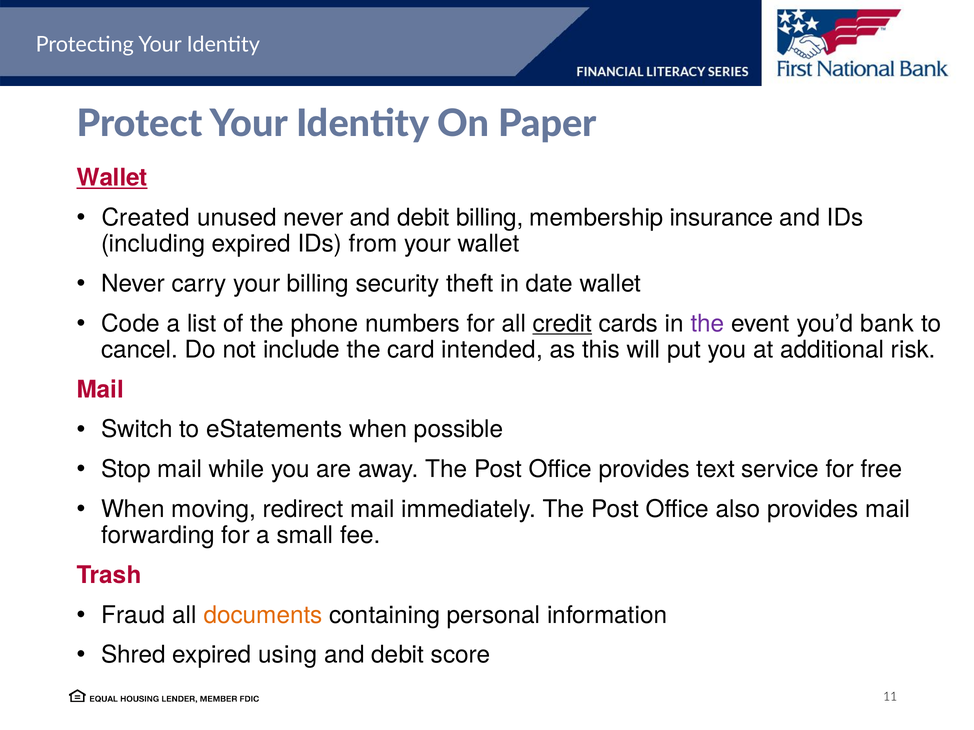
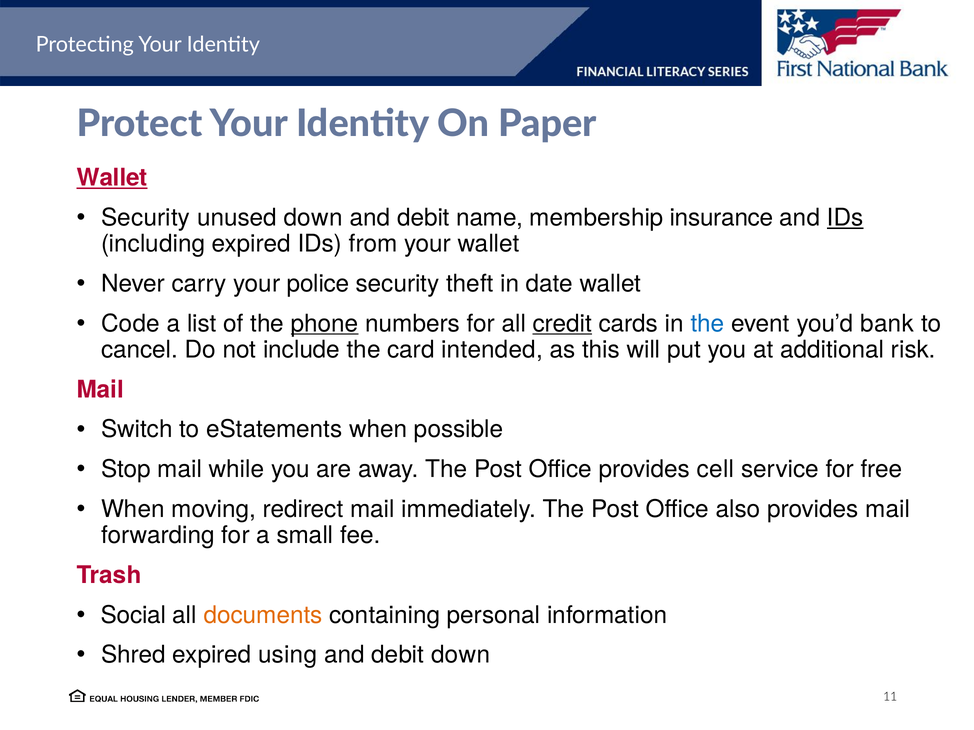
Created: Created -> Security (146, 218)
unused never: never -> down (313, 218)
debit billing: billing -> name (490, 218)
IDs underline: none -> present (845, 218)
your billing: billing -> police (318, 284)
phone underline: none -> present (325, 324)
the colour: purple -> blue (707, 324)
text: text -> cell (716, 470)
Fraud: Fraud -> Social (134, 615)
debit score: score -> down (461, 655)
